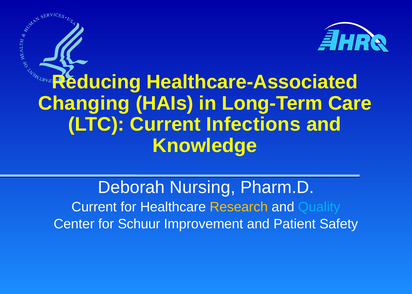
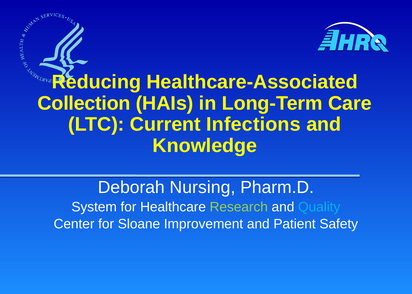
Changing: Changing -> Collection (84, 103)
Current: Current -> System (94, 207)
Research colour: yellow -> light green (239, 207)
Schuur: Schuur -> Sloane (139, 224)
